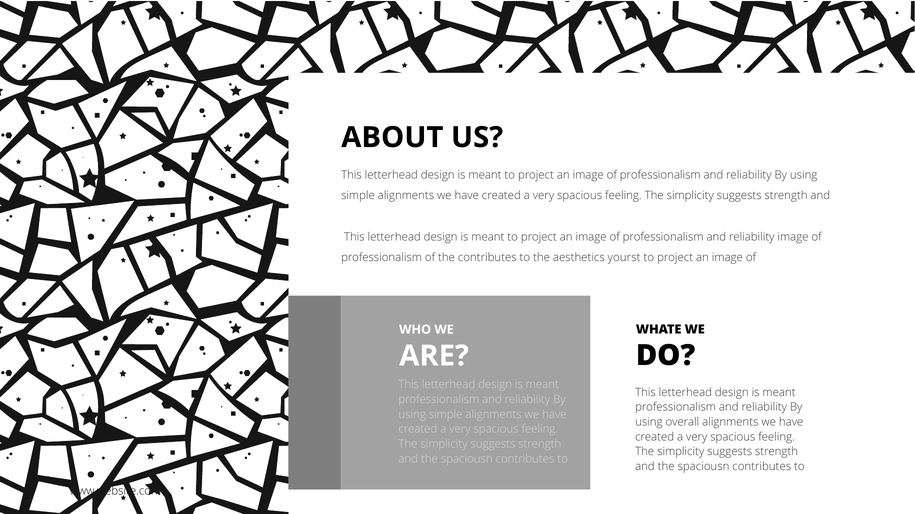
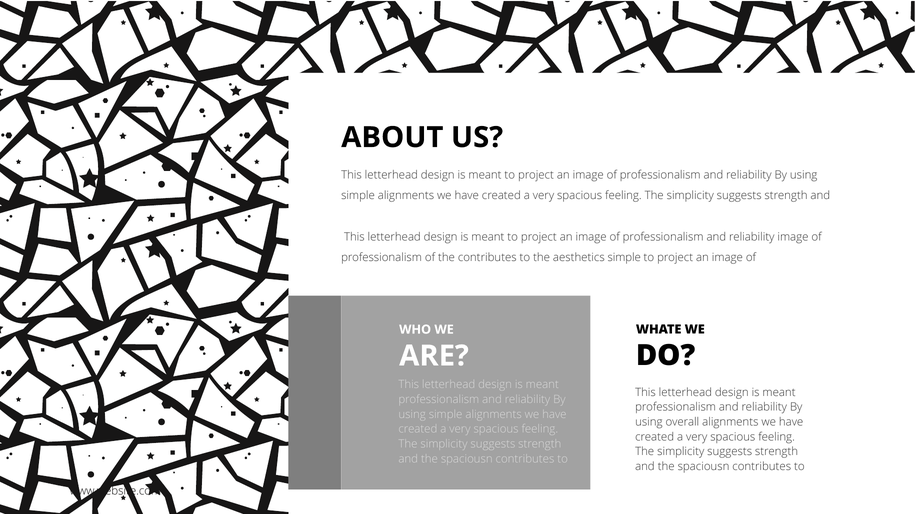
aesthetics yourst: yourst -> simple (624, 258)
